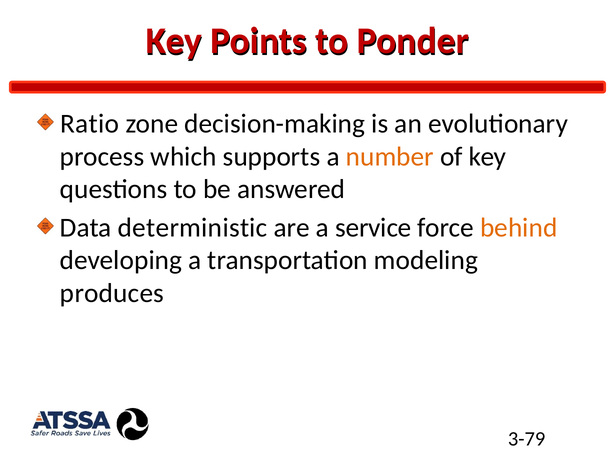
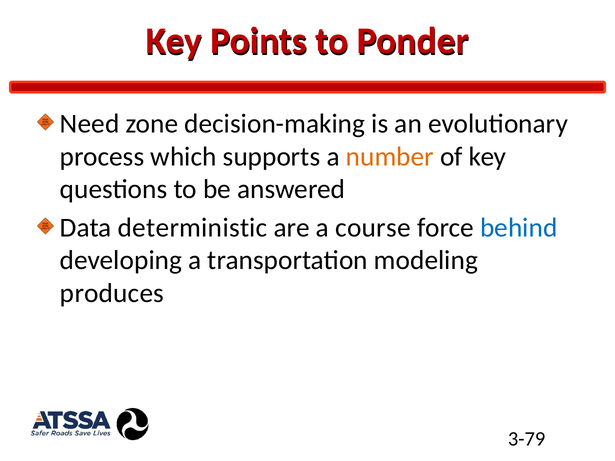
Ratio: Ratio -> Need (90, 124)
service: service -> course (373, 228)
behind colour: orange -> blue (519, 228)
